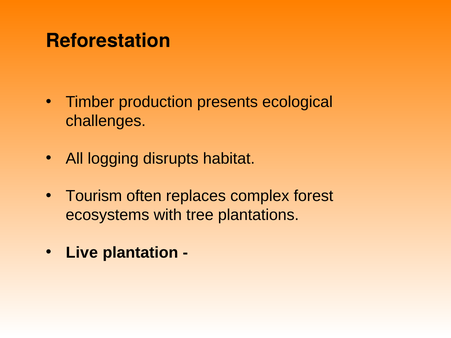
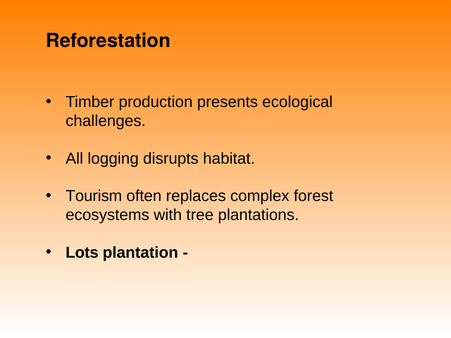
Live: Live -> Lots (82, 253)
